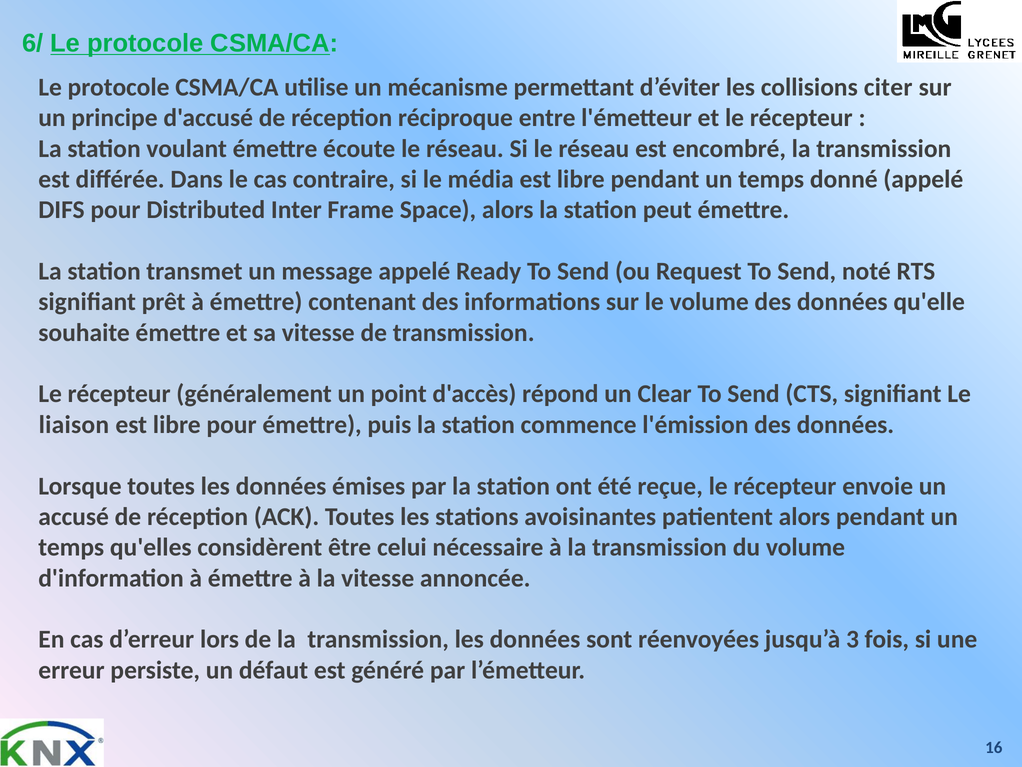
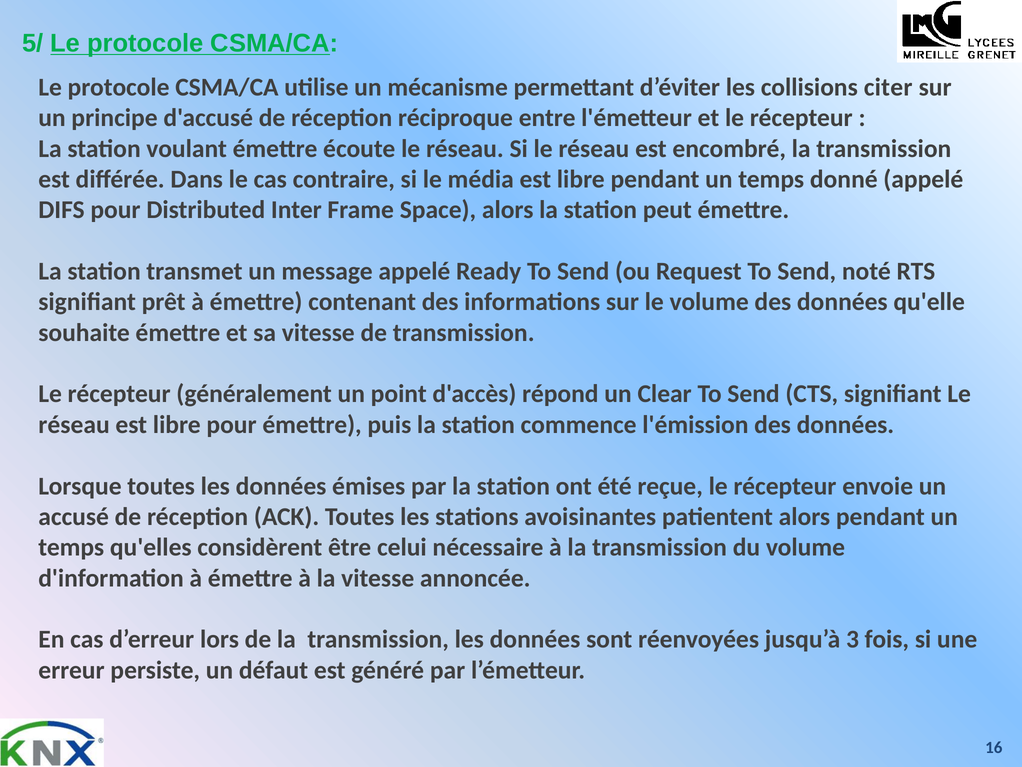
6/: 6/ -> 5/ (33, 43)
liaison: liaison -> réseau (74, 424)
